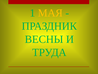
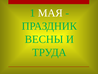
МАЯ colour: yellow -> white (50, 13)
